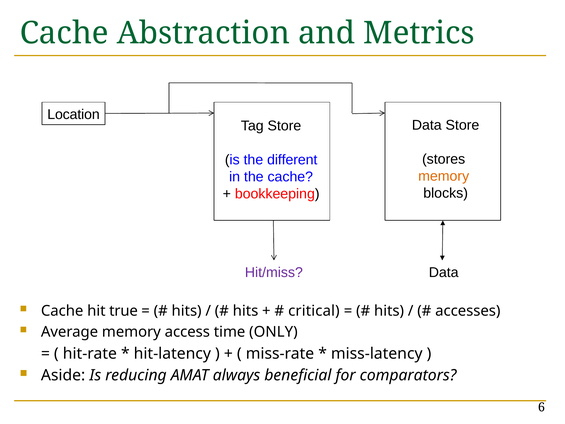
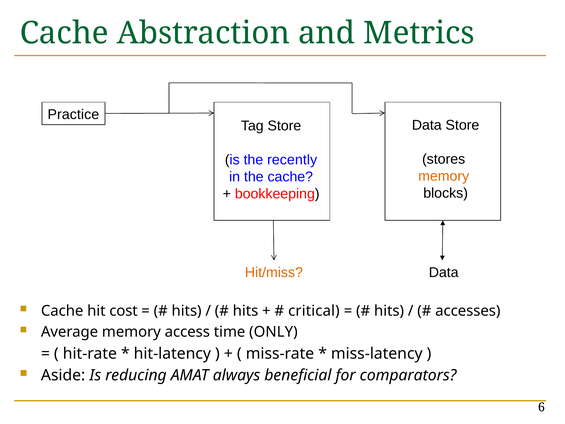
Location: Location -> Practice (73, 114)
different: different -> recently (292, 160)
Hit/miss colour: purple -> orange (274, 272)
true: true -> cost (124, 311)
